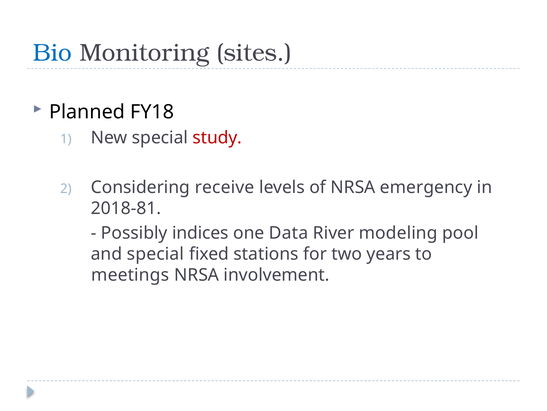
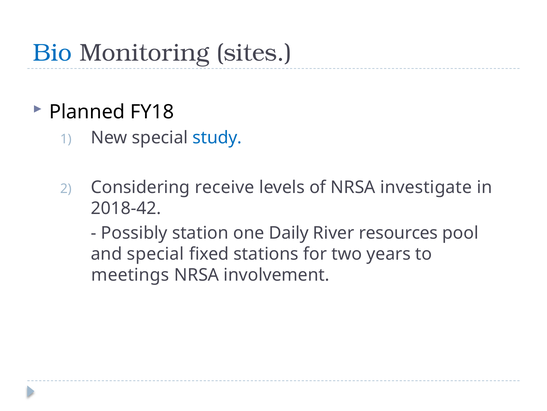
study colour: red -> blue (217, 138)
emergency: emergency -> investigate (426, 187)
2018-81: 2018-81 -> 2018-42 (126, 208)
indices: indices -> station (200, 233)
Data: Data -> Daily (289, 233)
modeling: modeling -> resources (398, 233)
